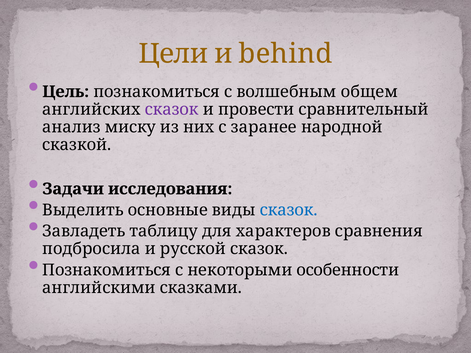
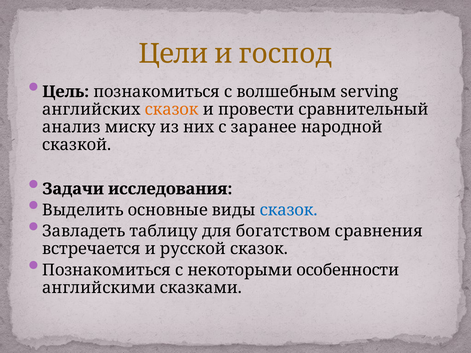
behind: behind -> господ (286, 54)
общем: общем -> serving (369, 92)
сказок colour: purple -> orange (172, 109)
характеров: характеров -> богатством (283, 231)
подбросила: подбросила -> встречается (91, 249)
